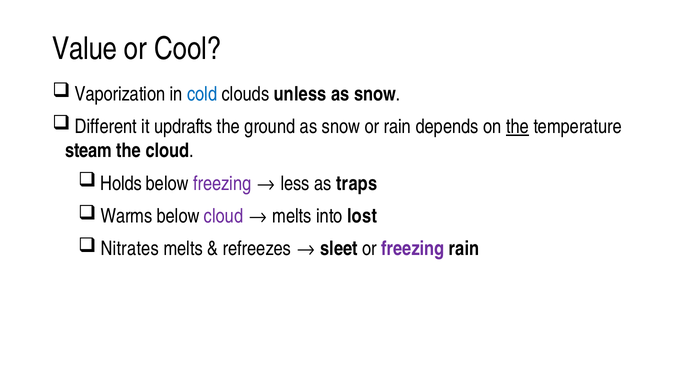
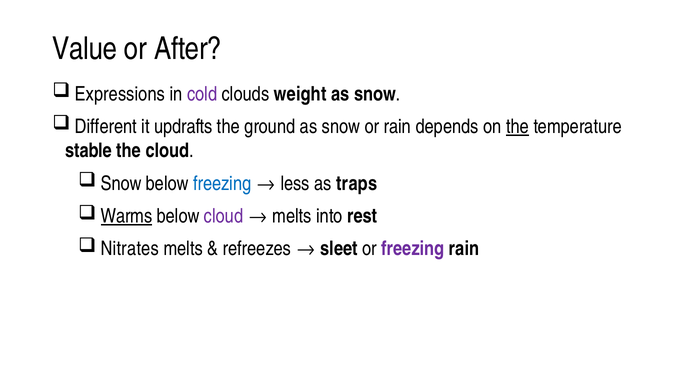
Cool: Cool -> After (188, 49)
Vaporization: Vaporization -> Expressions (120, 94)
cold colour: blue -> purple (202, 94)
unless: unless -> weight (300, 94)
steam: steam -> stable (89, 151)
Holds: Holds -> Snow (121, 183)
freezing colour: purple -> blue (222, 183)
Warms underline: none -> present (127, 216)
lost: lost -> rest (362, 216)
